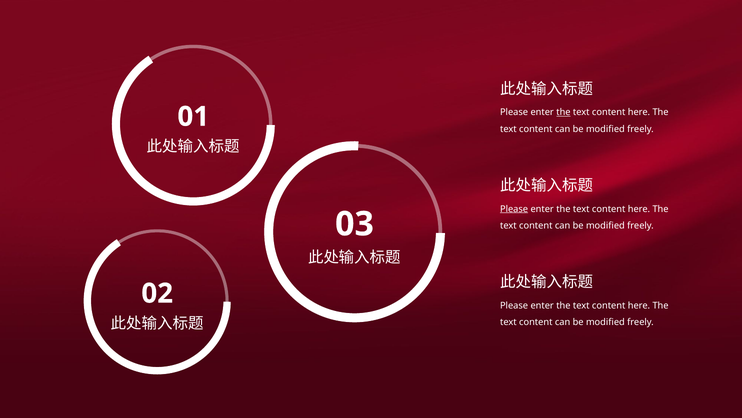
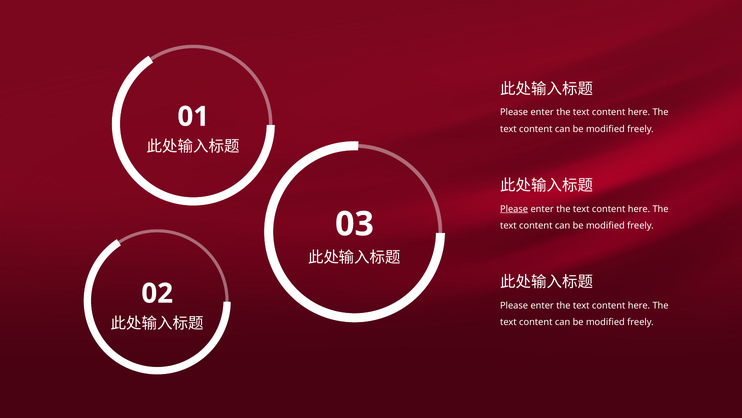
the underline: present -> none (563, 112)
